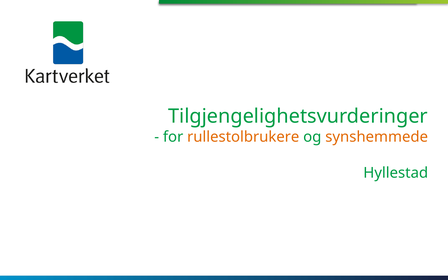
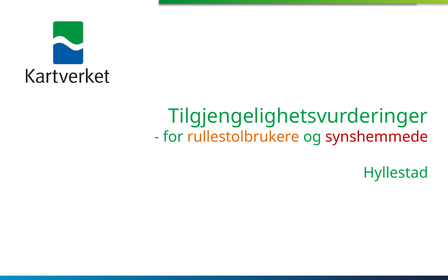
synshemmede colour: orange -> red (377, 137)
